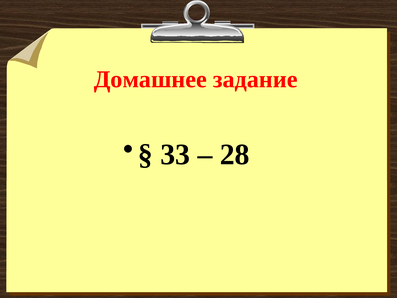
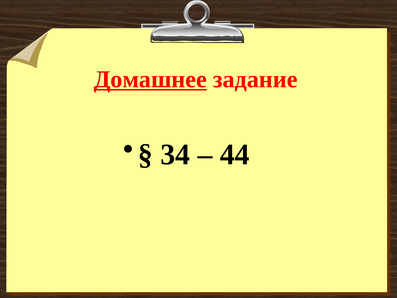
Домашнее underline: none -> present (150, 79)
33: 33 -> 34 (175, 154)
28: 28 -> 44 (235, 154)
